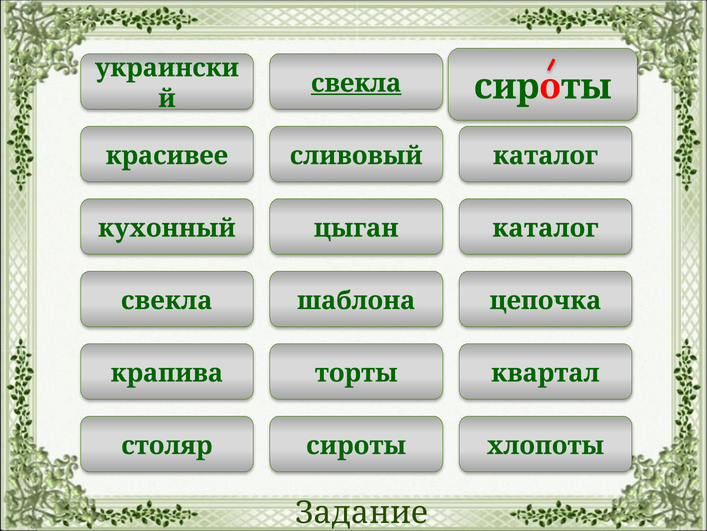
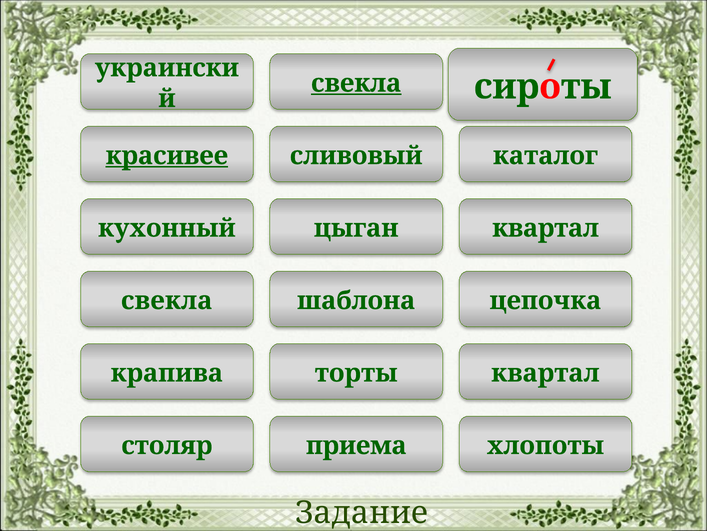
красивее underline: none -> present (167, 155)
цыган каталог: каталог -> квартал (546, 228)
сироты: сироты -> приема (356, 445)
